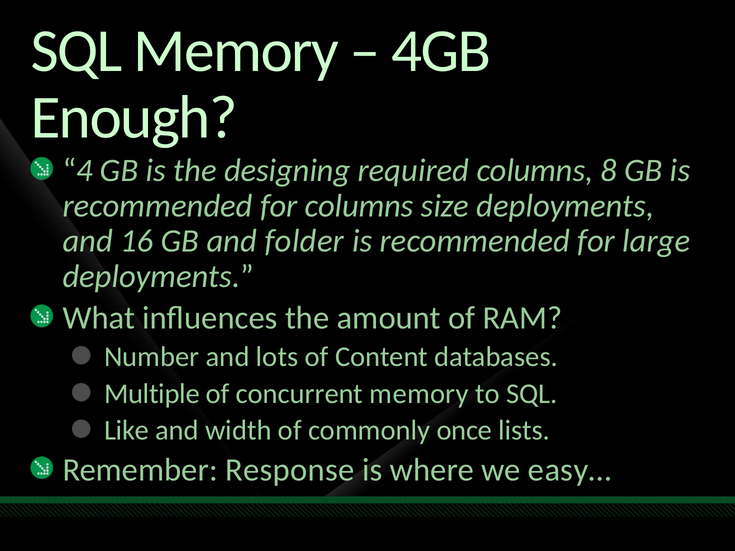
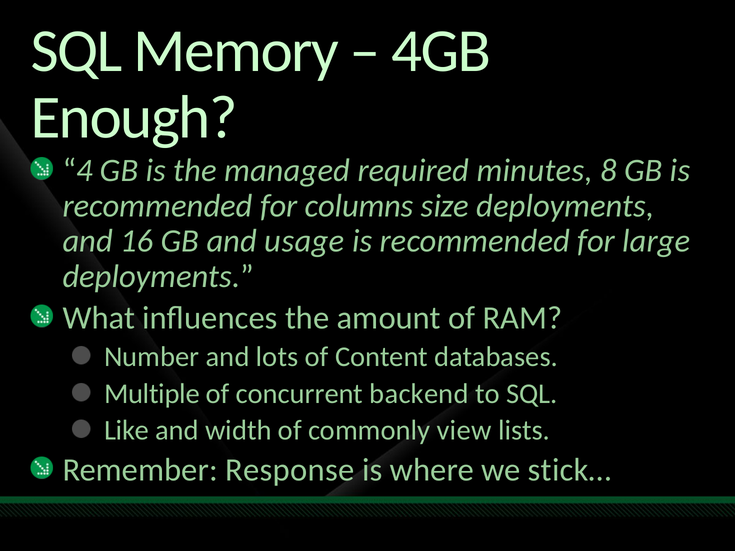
designing: designing -> managed (287, 171)
required columns: columns -> minutes (535, 171)
folder: folder -> usage (304, 241)
concurrent memory: memory -> backend (419, 394)
once: once -> view (464, 430)
easy…: easy… -> stick… (570, 470)
